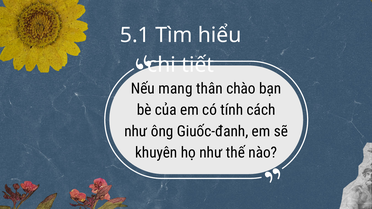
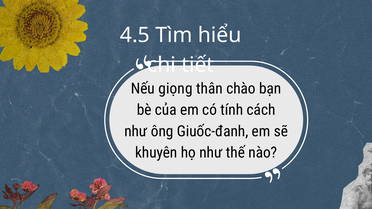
5.1: 5.1 -> 4.5 (135, 35)
mang: mang -> giọng (175, 89)
